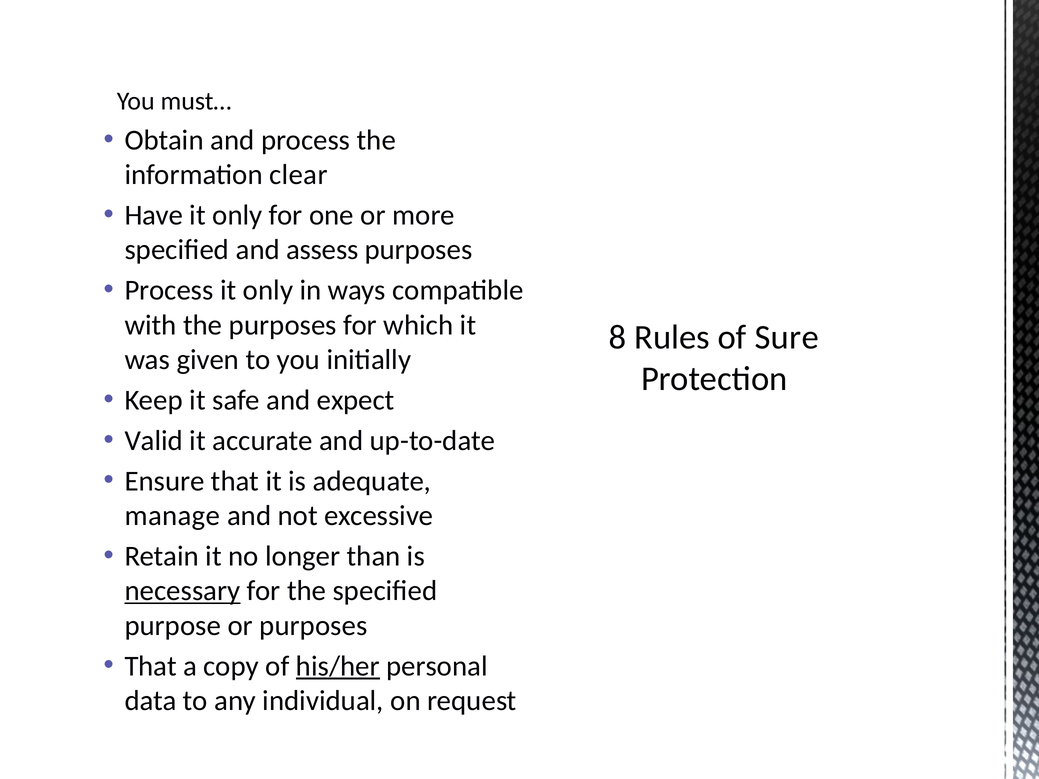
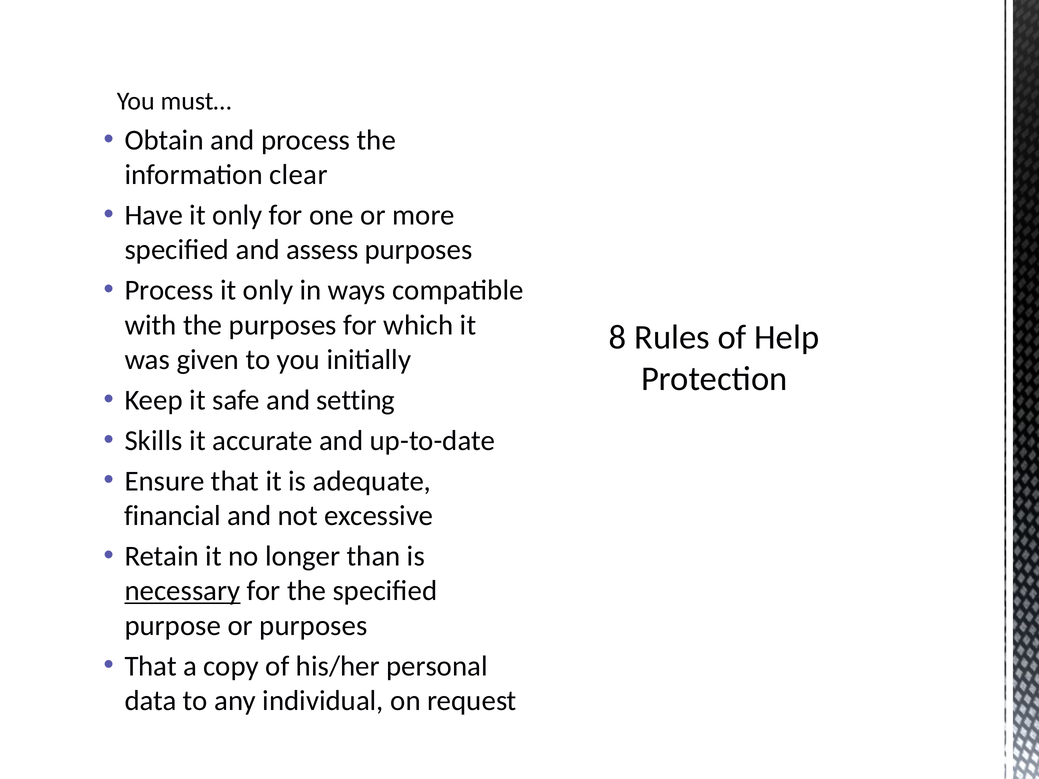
Sure: Sure -> Help (787, 337)
expect: expect -> setting (356, 400)
Valid: Valid -> Skills (154, 441)
manage: manage -> financial (173, 516)
his/her underline: present -> none (338, 666)
